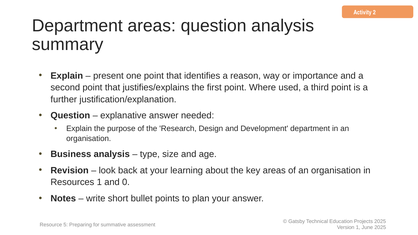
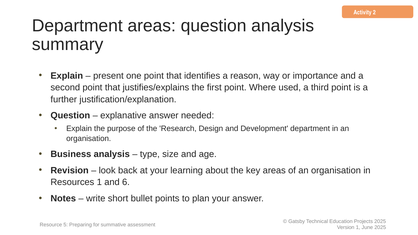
0: 0 -> 6 (126, 182)
